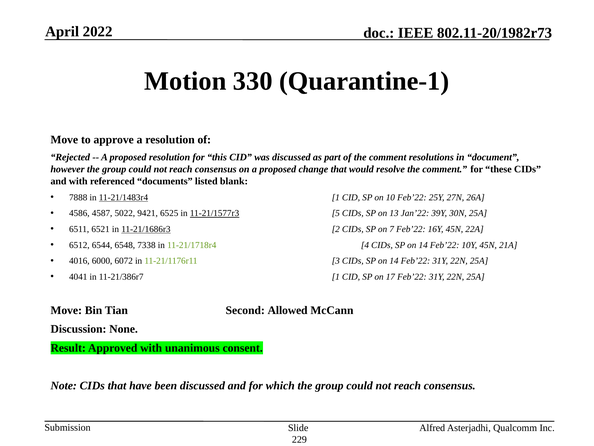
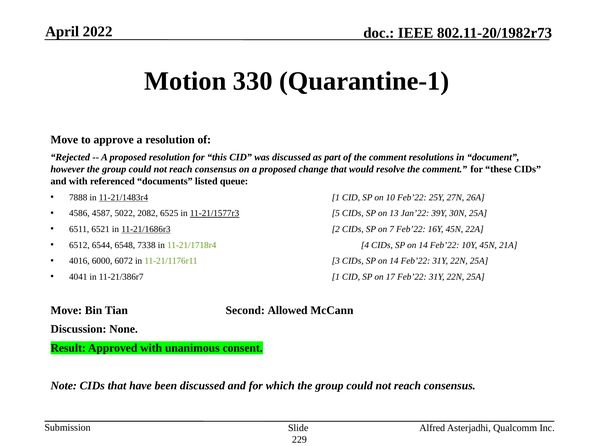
blank: blank -> queue (234, 181)
9421: 9421 -> 2082 (148, 213)
